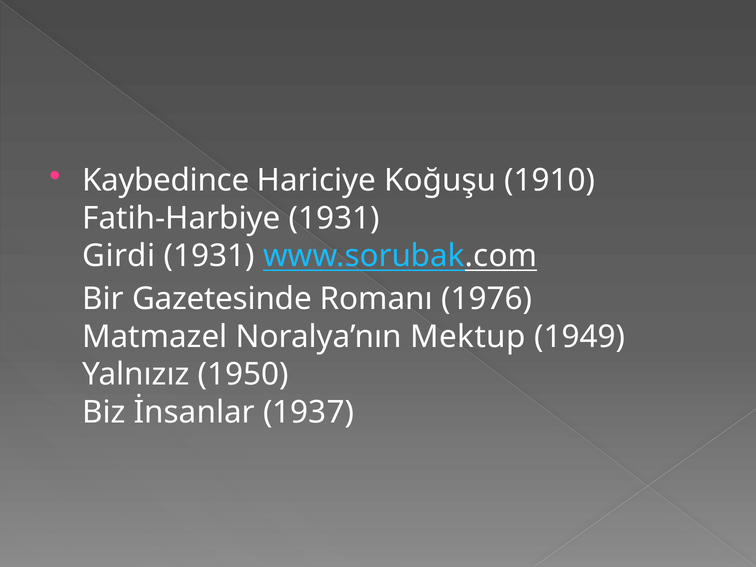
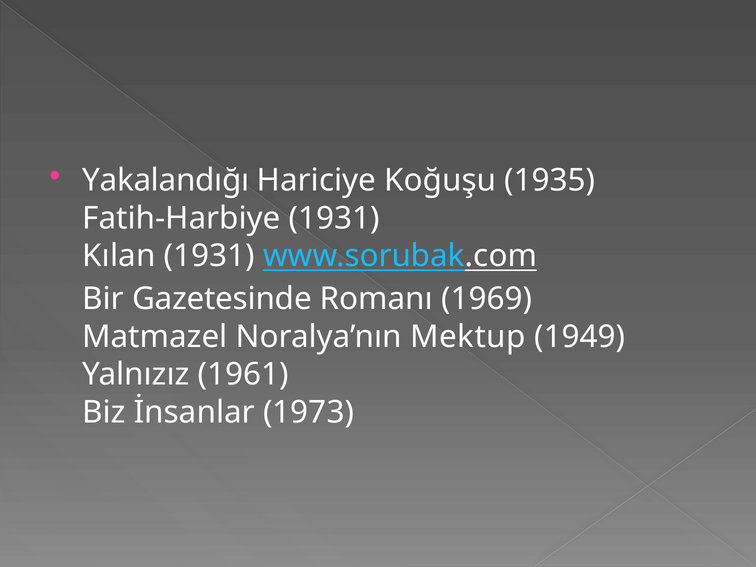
Kaybedince: Kaybedince -> Yakalandığı (166, 180)
1910: 1910 -> 1935 (550, 180)
Girdi: Girdi -> Kılan (119, 256)
1976: 1976 -> 1969 (487, 299)
1950: 1950 -> 1961 (243, 375)
1937: 1937 -> 1973 (308, 412)
